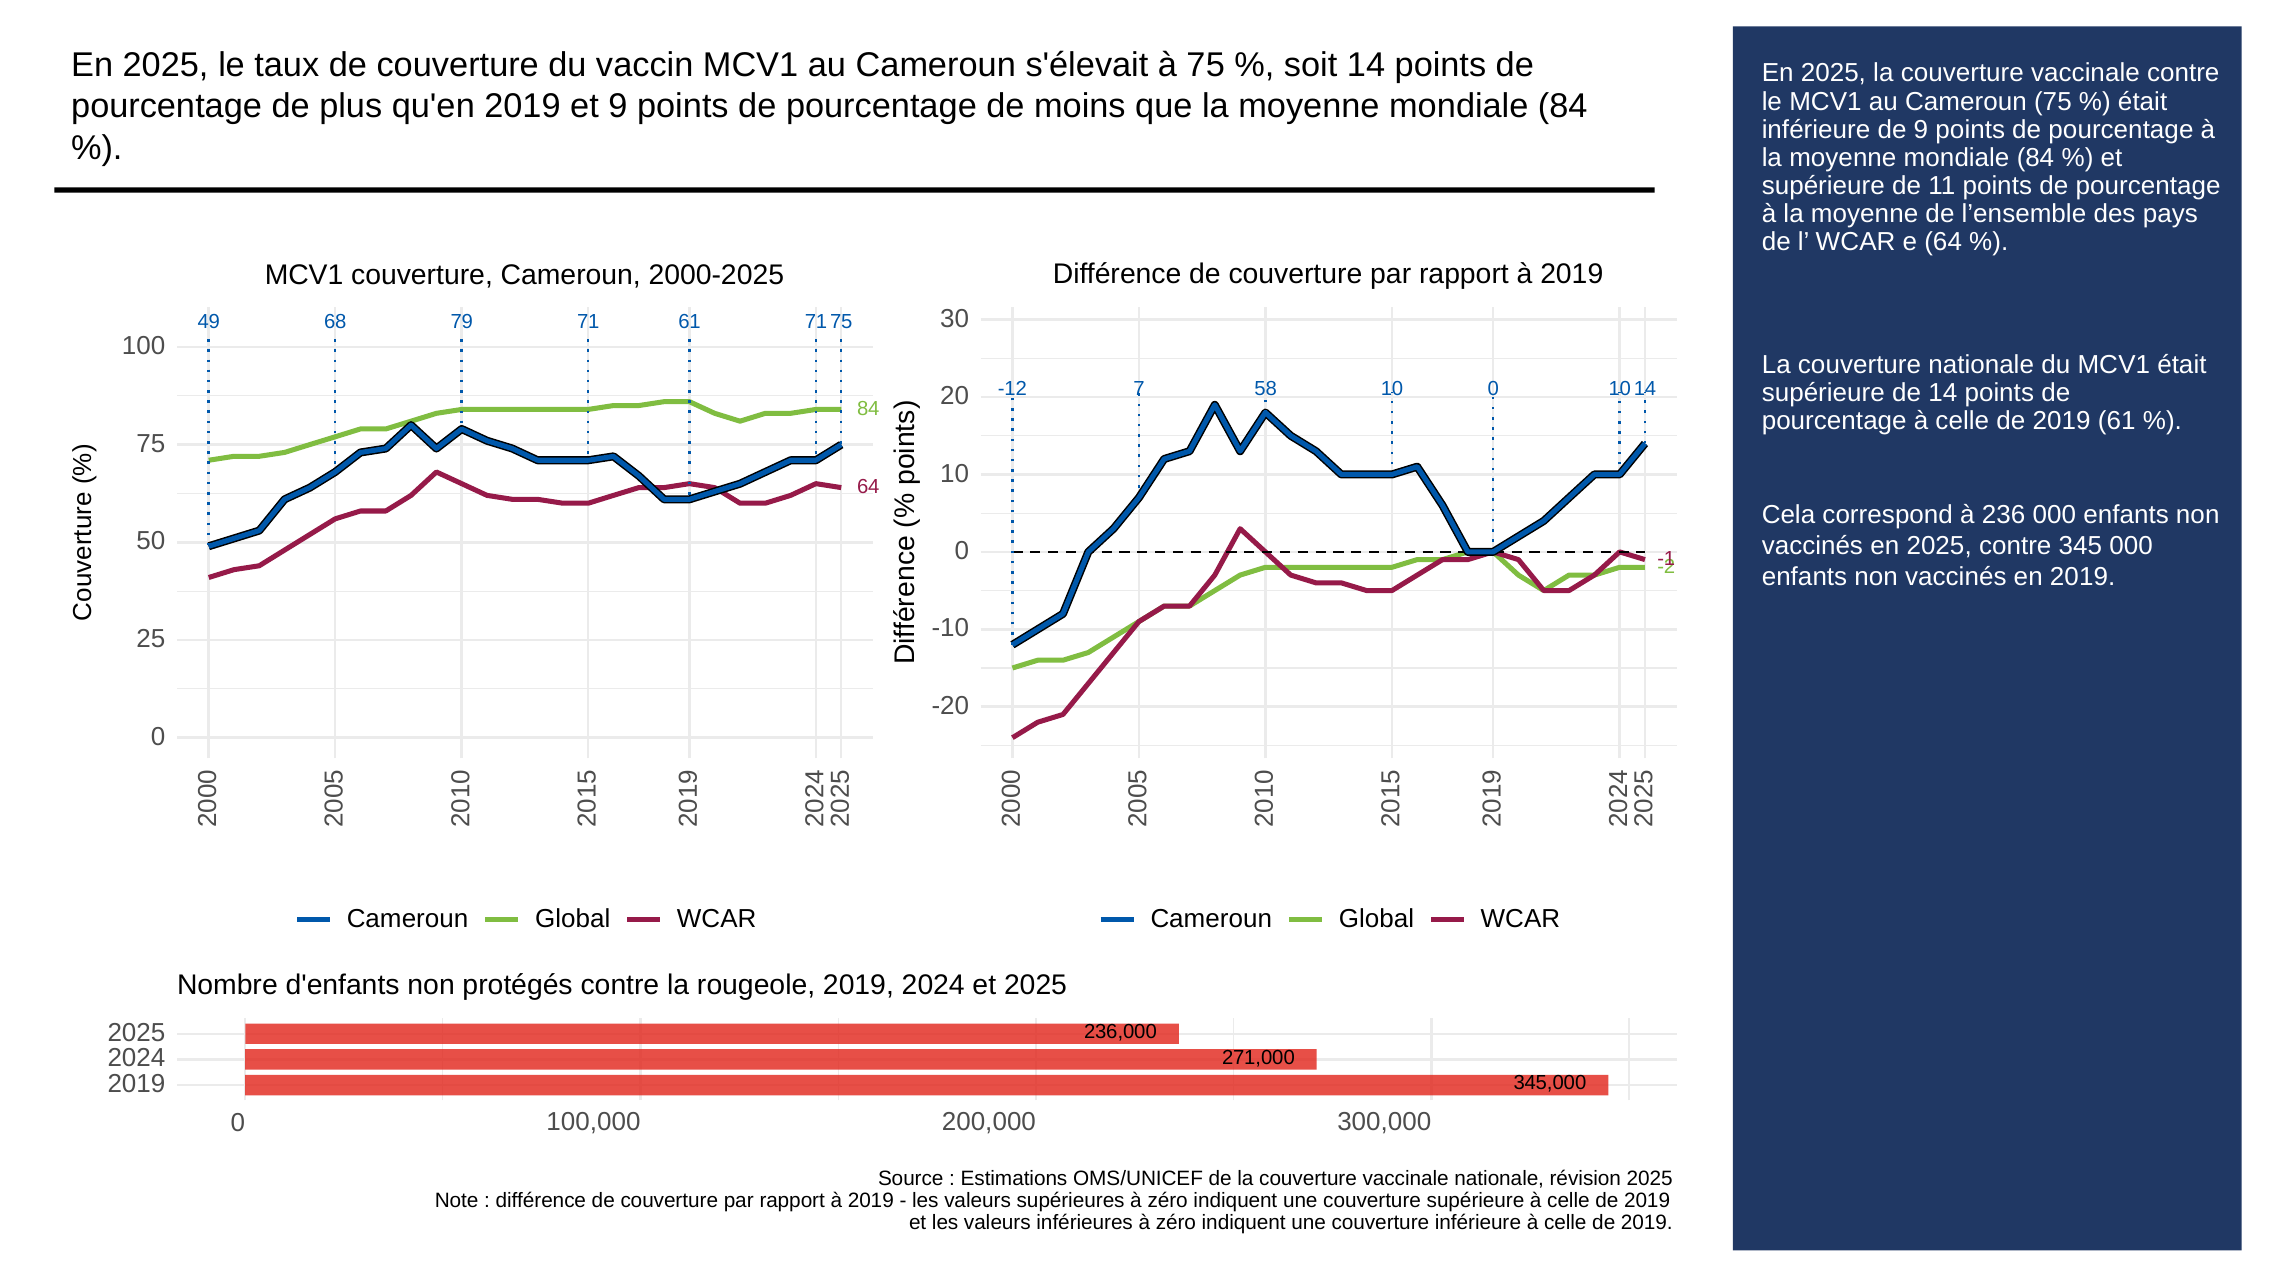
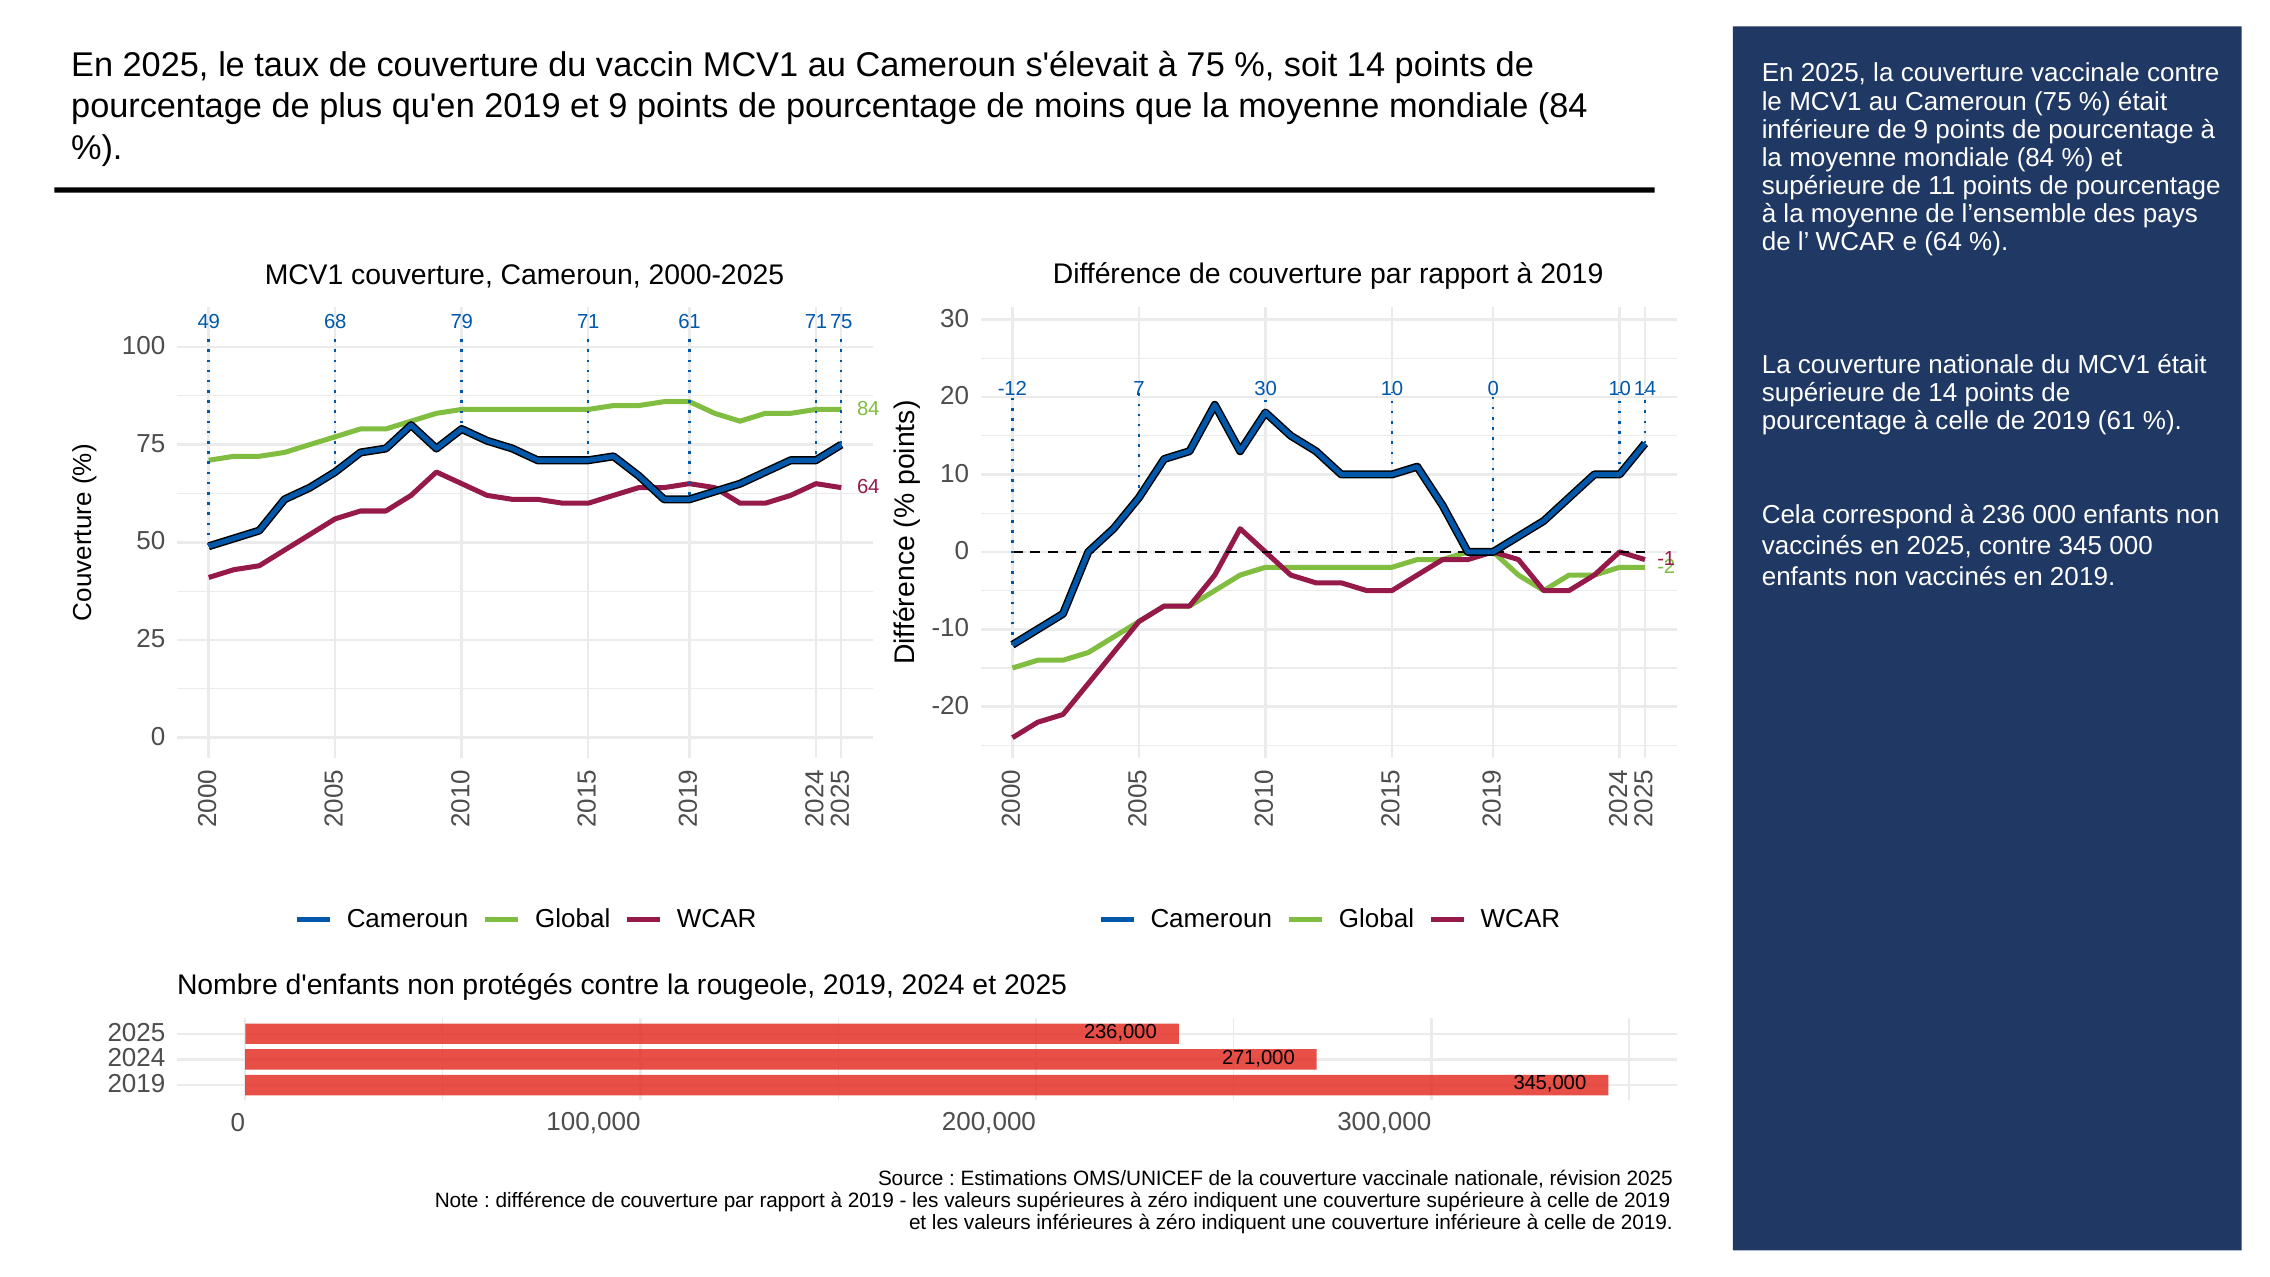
7 58: 58 -> 30 (1266, 388)
